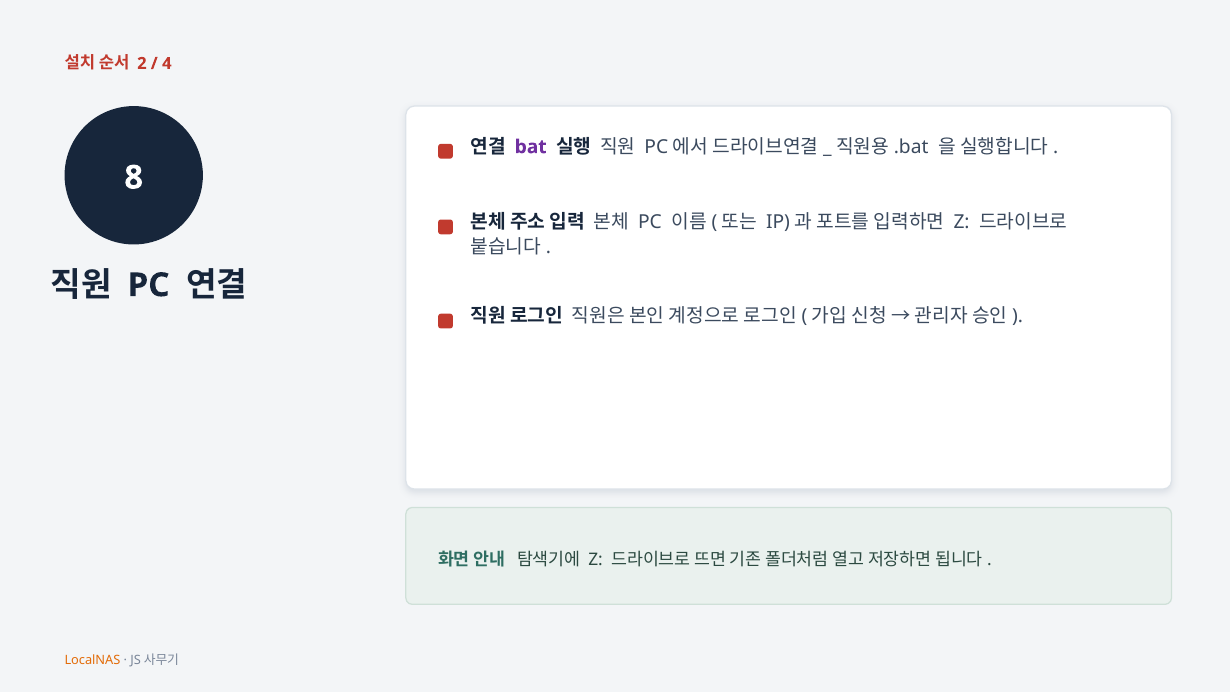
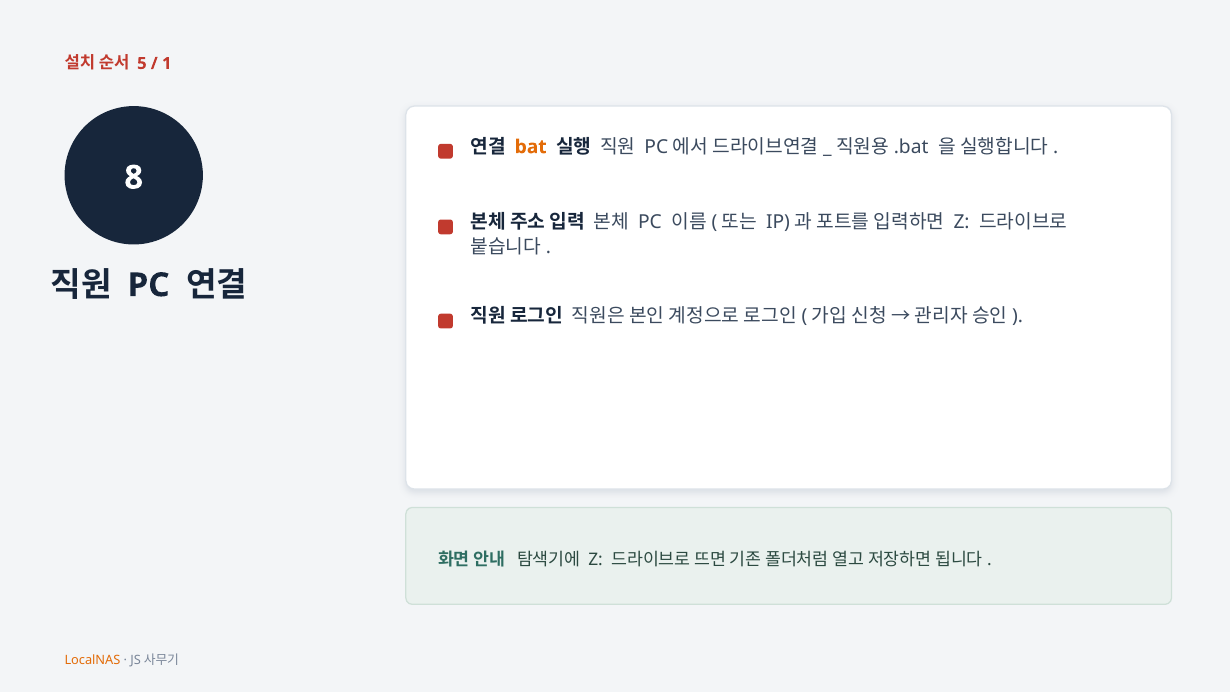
2: 2 -> 5 (142, 63)
4: 4 -> 1 (167, 63)
bat colour: purple -> orange (531, 147)
